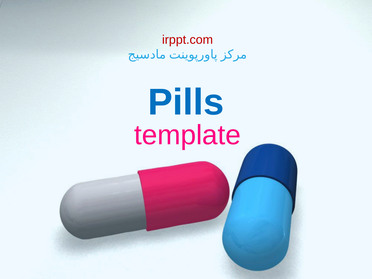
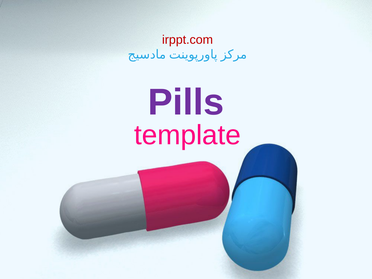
Pills colour: blue -> purple (186, 102)
